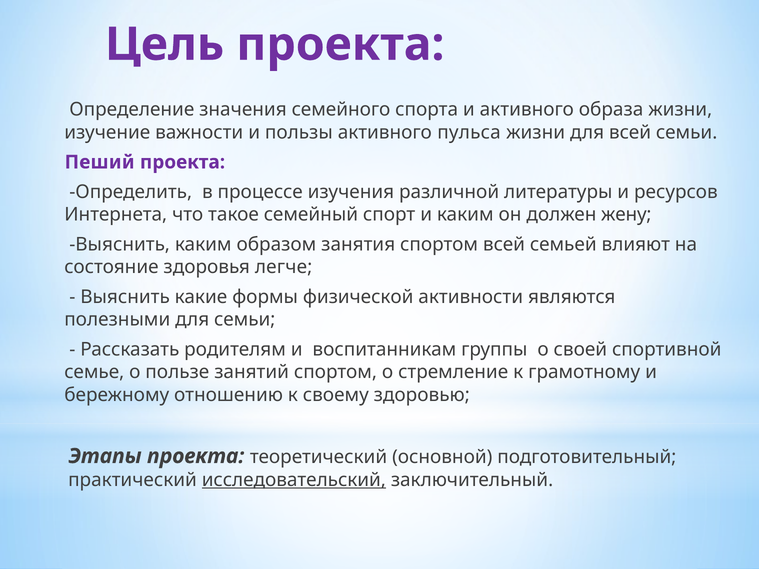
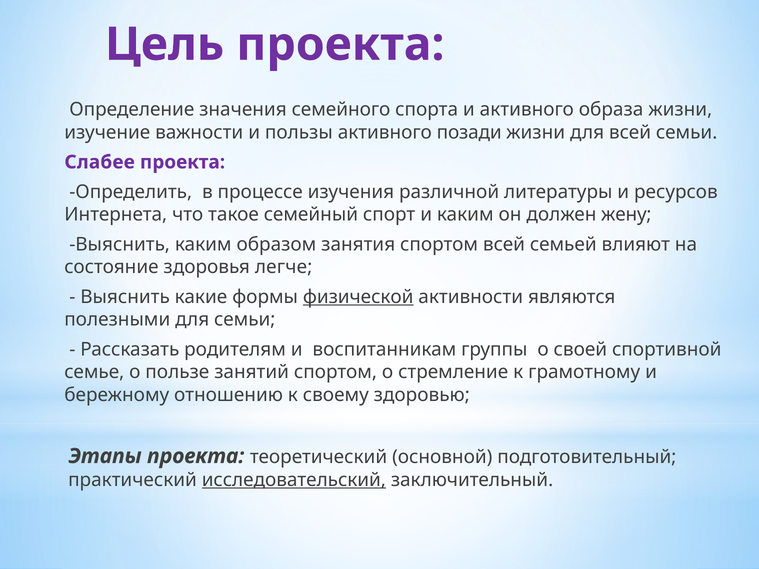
пульса: пульса -> позади (469, 132)
Пеший: Пеший -> Слабее (100, 162)
физической underline: none -> present (358, 297)
